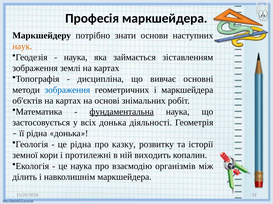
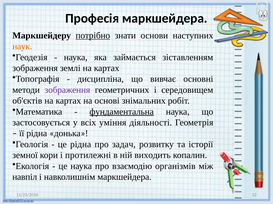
потрібно underline: none -> present (93, 36)
зображення colour: blue -> purple (67, 90)
і маркшейдера: маркшейдера -> середовищем (187, 90)
всіх донька: донька -> уміння (113, 123)
казку: казку -> задач (124, 145)
ділить: ділить -> навпіл (25, 178)
